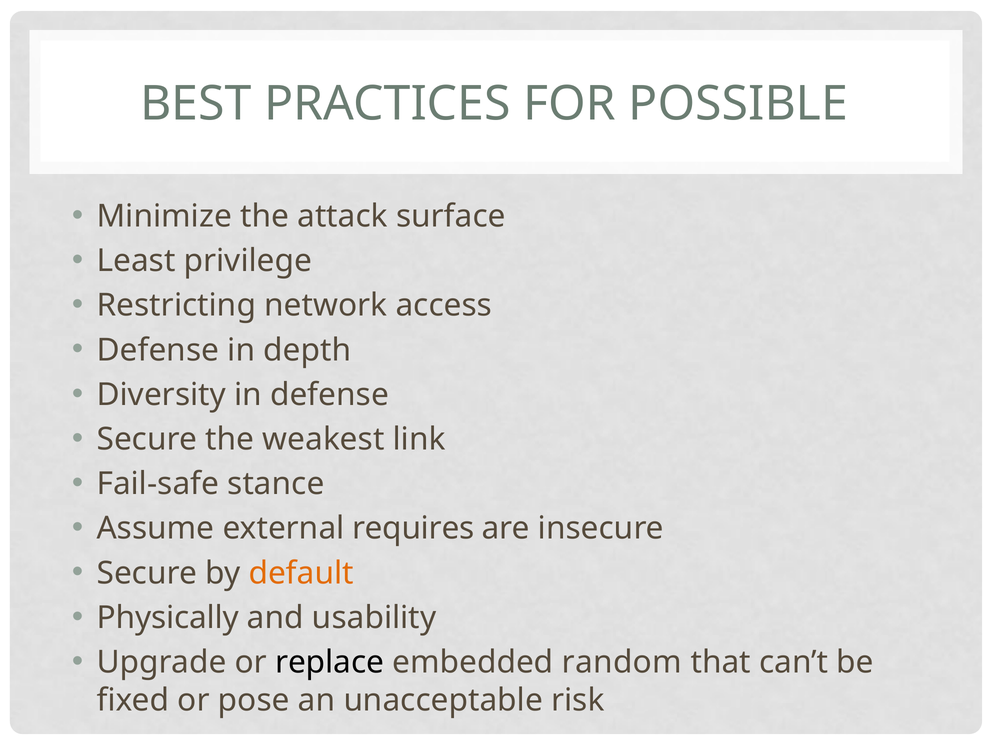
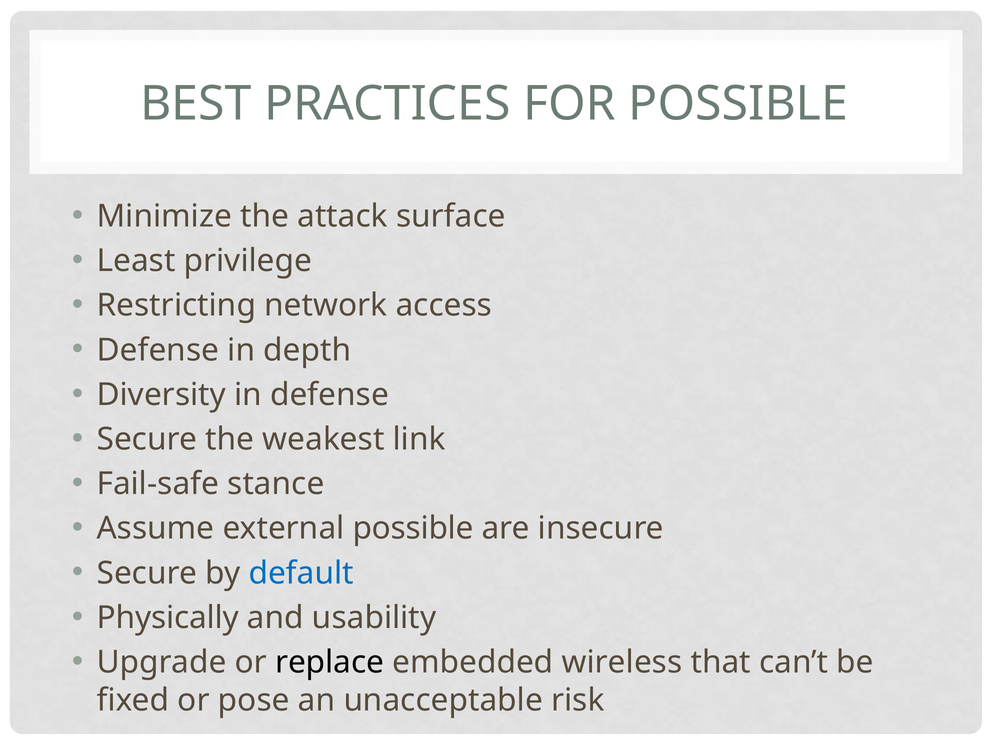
external requires: requires -> possible (413, 529)
default colour: orange -> blue (301, 573)
random: random -> wireless (622, 662)
